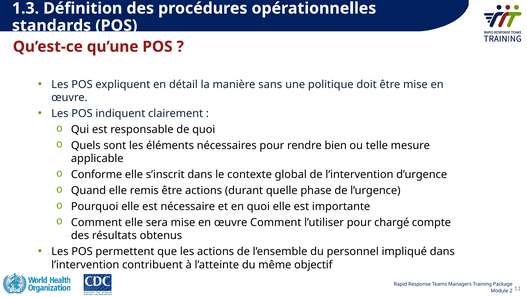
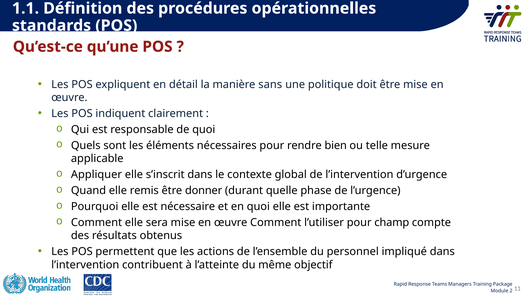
1.3: 1.3 -> 1.1 (26, 8)
Conforme: Conforme -> Appliquer (96, 174)
être actions: actions -> donner (204, 190)
chargé: chargé -> champ (392, 222)
